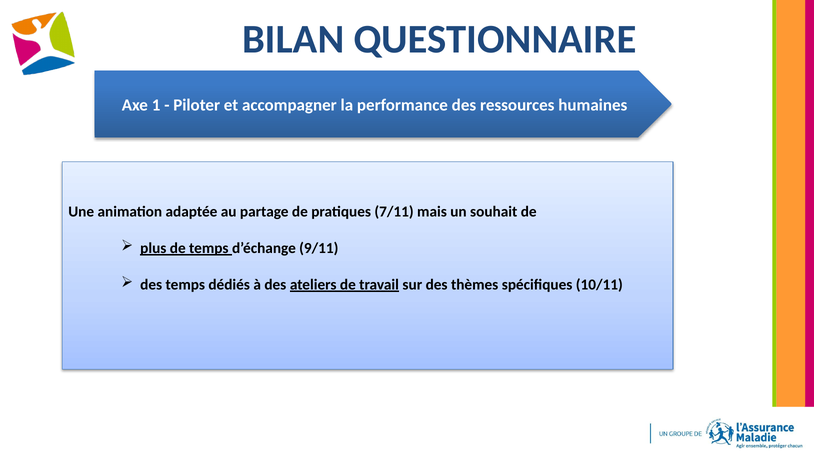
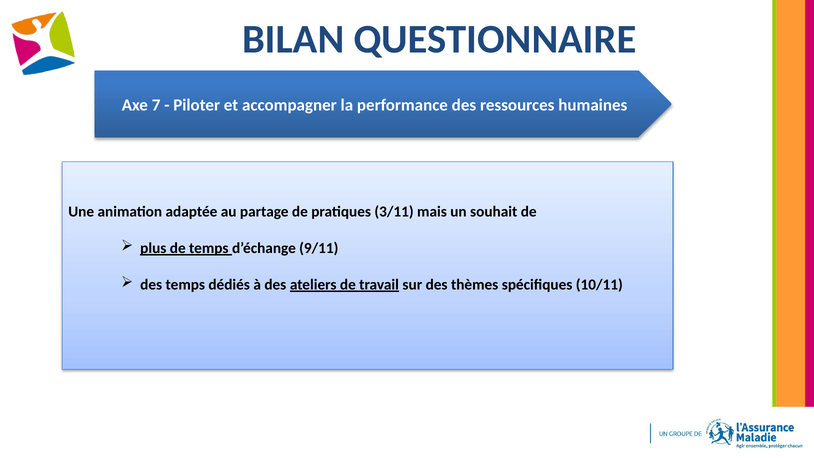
1: 1 -> 7 (156, 105)
7/11: 7/11 -> 3/11 (394, 212)
